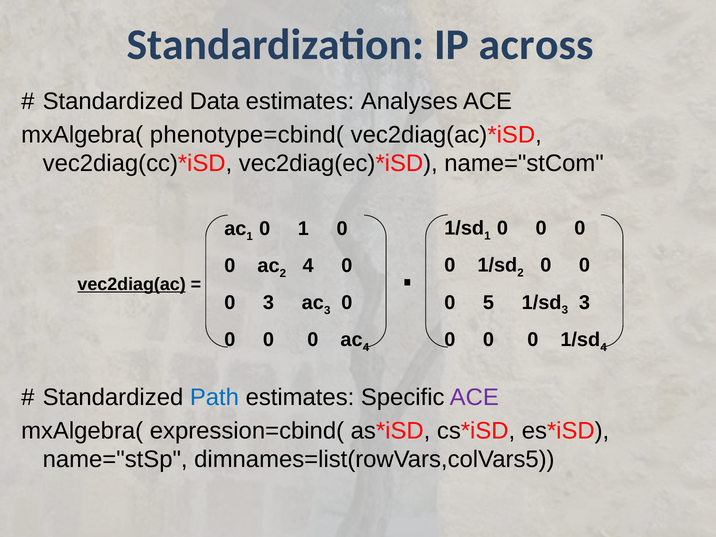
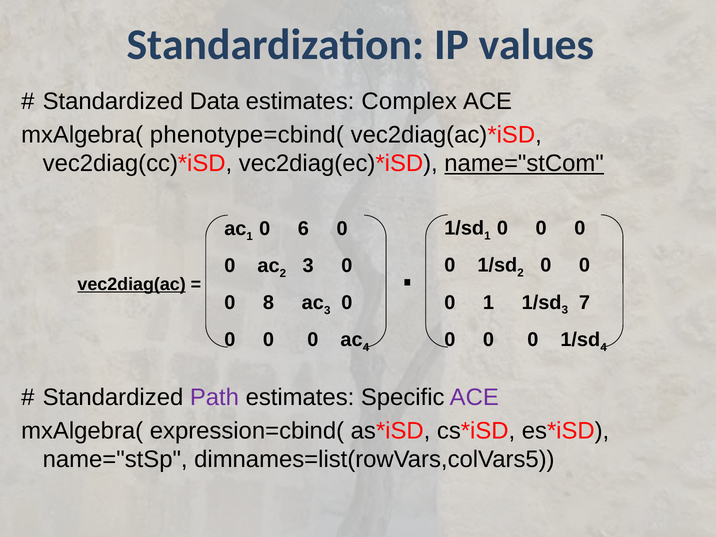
across: across -> values (537, 45)
Analyses: Analyses -> Complex (409, 102)
name="stCom underline: none -> present (524, 164)
0 1: 1 -> 6 (303, 229)
4: 4 -> 3 (308, 266)
0 5: 5 -> 1 (489, 302)
3: 3 -> 7 (584, 302)
0 3: 3 -> 8 (269, 303)
Path colour: blue -> purple (214, 397)
